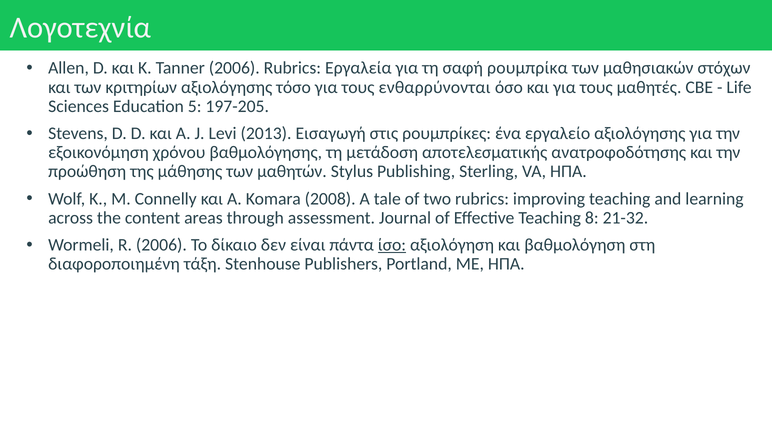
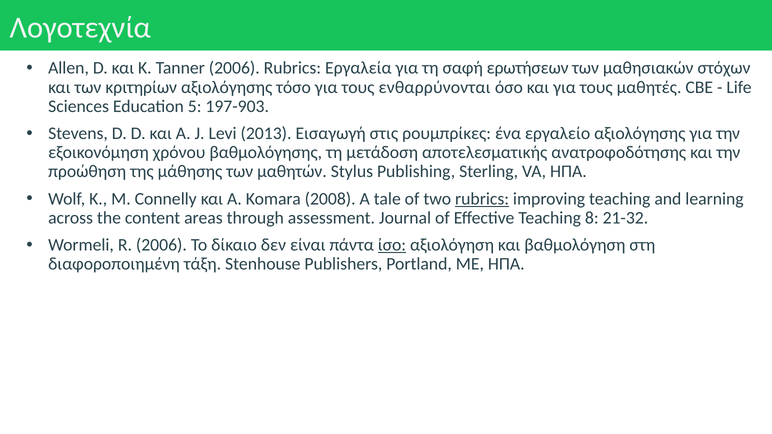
ρουμπρίκα: ρουμπρίκα -> ερωτήσεων (528, 68)
197-205: 197-205 -> 197-903 (237, 106)
rubrics underline: none -> present (482, 199)
